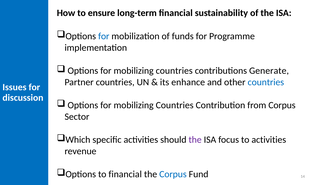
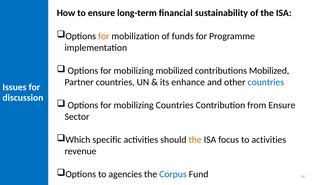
for colour: blue -> orange (104, 36)
countries: countries -> mobilized (174, 71)
contributions Generate: Generate -> Mobilized (269, 71)
from Corpus: Corpus -> Ensure (282, 106)
the colour: purple -> orange (195, 140)
to financial: financial -> agencies (125, 175)
